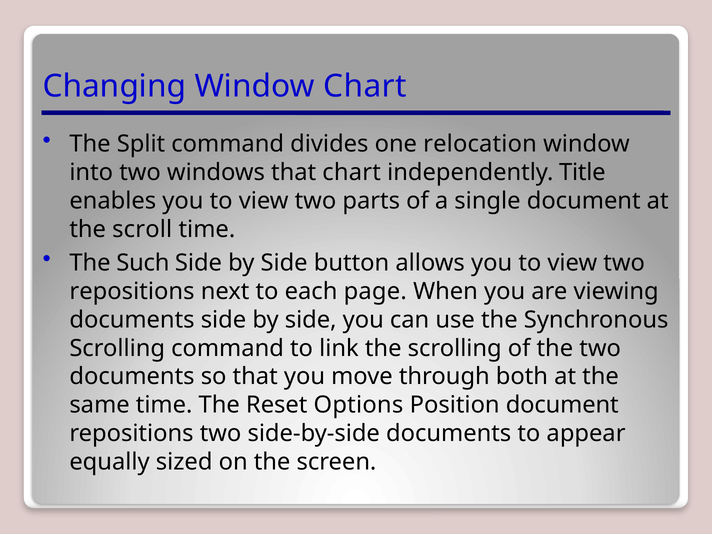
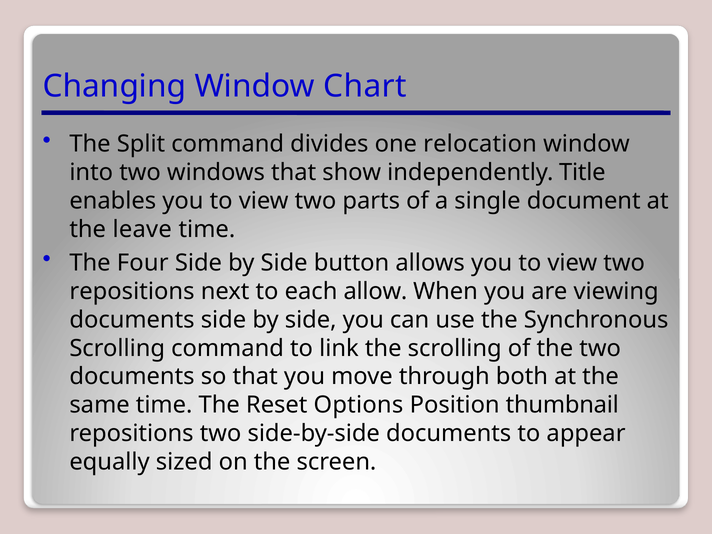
that chart: chart -> show (352, 173)
scroll: scroll -> leave (142, 230)
Such: Such -> Four (143, 263)
page: page -> allow (375, 291)
Position document: document -> thumbnail (562, 405)
